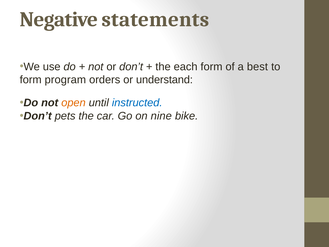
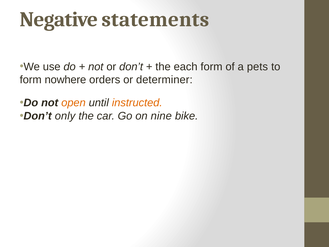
best: best -> pets (257, 67)
program: program -> nowhere (65, 80)
understand: understand -> determiner (164, 80)
instructed colour: blue -> orange (137, 103)
pets: pets -> only (65, 116)
